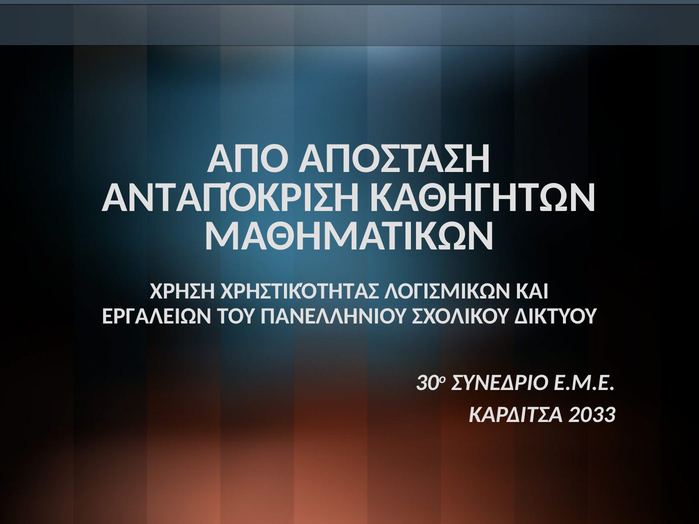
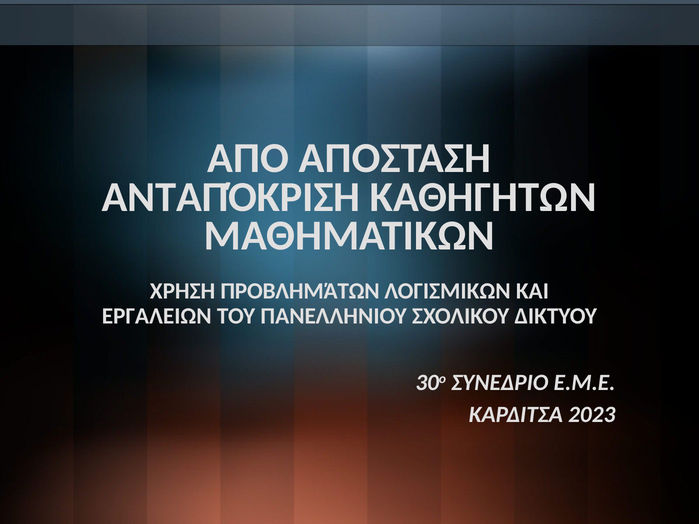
ΧΡΗΣΤΙΚΌΤΗΤΑΣ: ΧΡΗΣΤΙΚΌΤΗΤΑΣ -> ΠΡΟΒΛΗΜΆΤΩΝ (300, 291)
2033: 2033 -> 2023 (592, 415)
